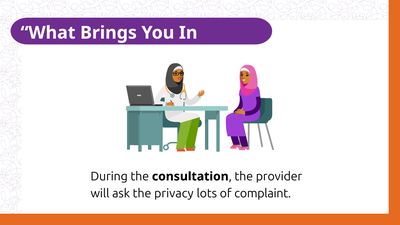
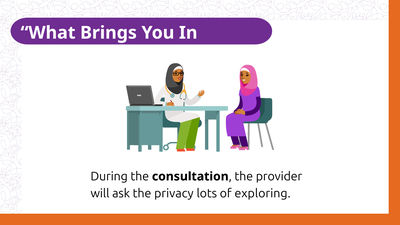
complaint: complaint -> exploring (263, 194)
